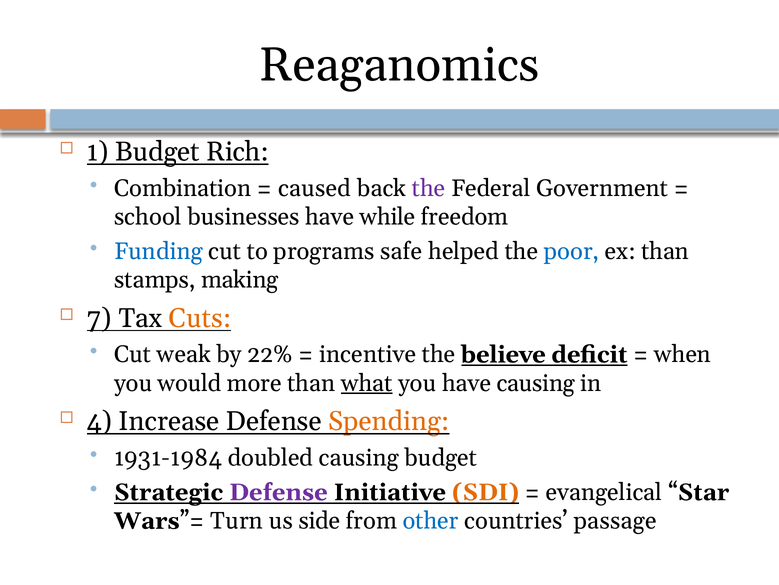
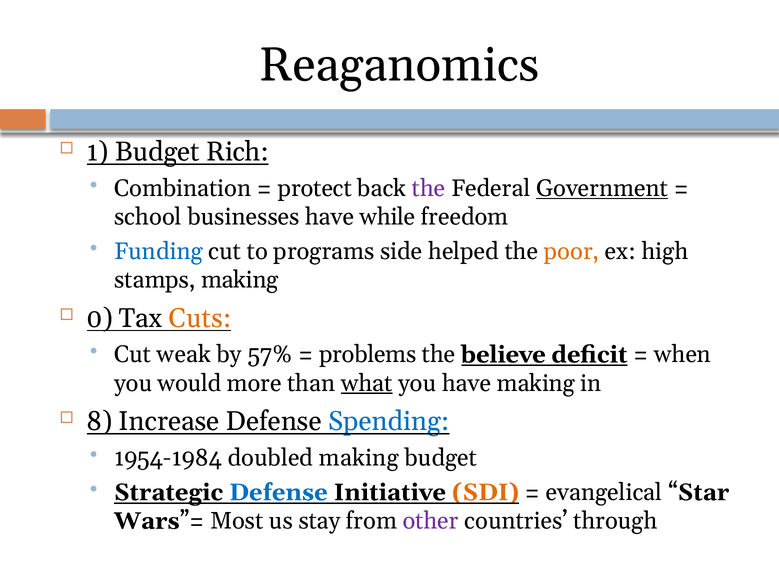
caused: caused -> protect (315, 188)
Government underline: none -> present (602, 188)
safe: safe -> side (401, 251)
poor colour: blue -> orange (572, 251)
ex than: than -> high (665, 251)
7: 7 -> 0 (100, 318)
22%: 22% -> 57% (270, 354)
incentive: incentive -> problems (368, 354)
have causing: causing -> making (536, 383)
4: 4 -> 8 (99, 421)
Spending colour: orange -> blue (389, 421)
1931-1984: 1931-1984 -> 1954-1984 (168, 457)
doubled causing: causing -> making (359, 457)
Defense colour: purple -> blue (278, 492)
Turn: Turn -> Most (237, 520)
side: side -> stay (319, 520)
other colour: blue -> purple (431, 520)
passage: passage -> through (615, 520)
